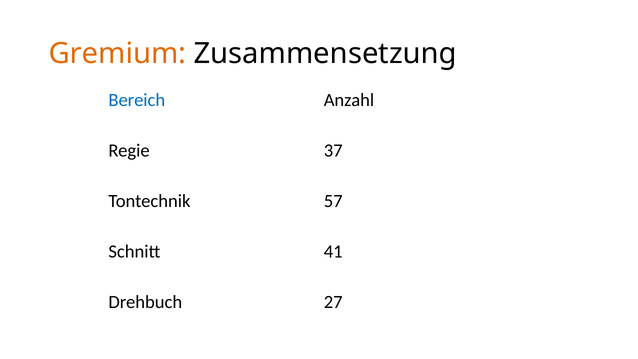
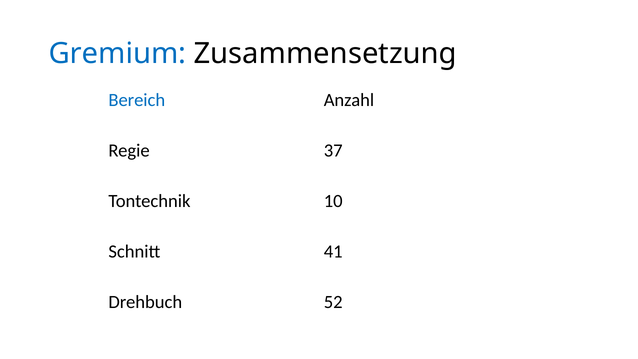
Gremium colour: orange -> blue (117, 54)
57: 57 -> 10 (333, 201)
27: 27 -> 52 (333, 302)
